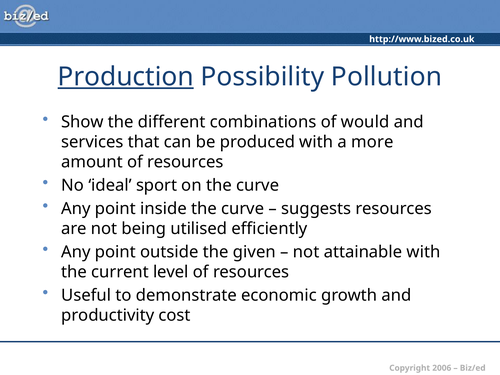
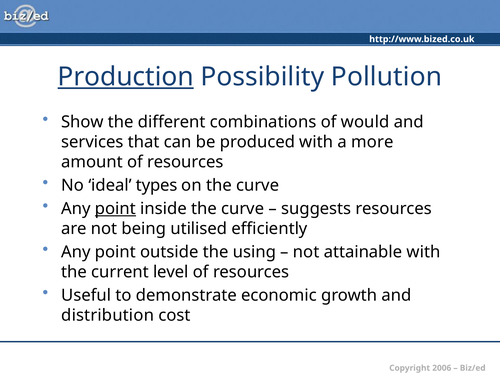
sport: sport -> types (157, 185)
point underline: none -> present (115, 209)
given: given -> using (254, 252)
productivity: productivity -> distribution (108, 315)
